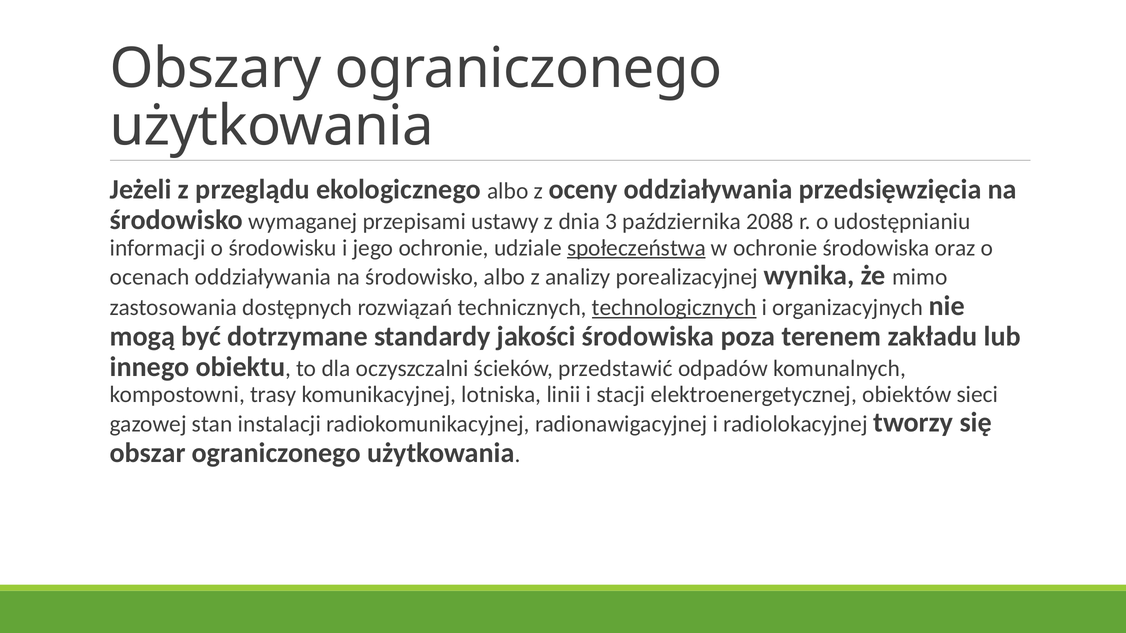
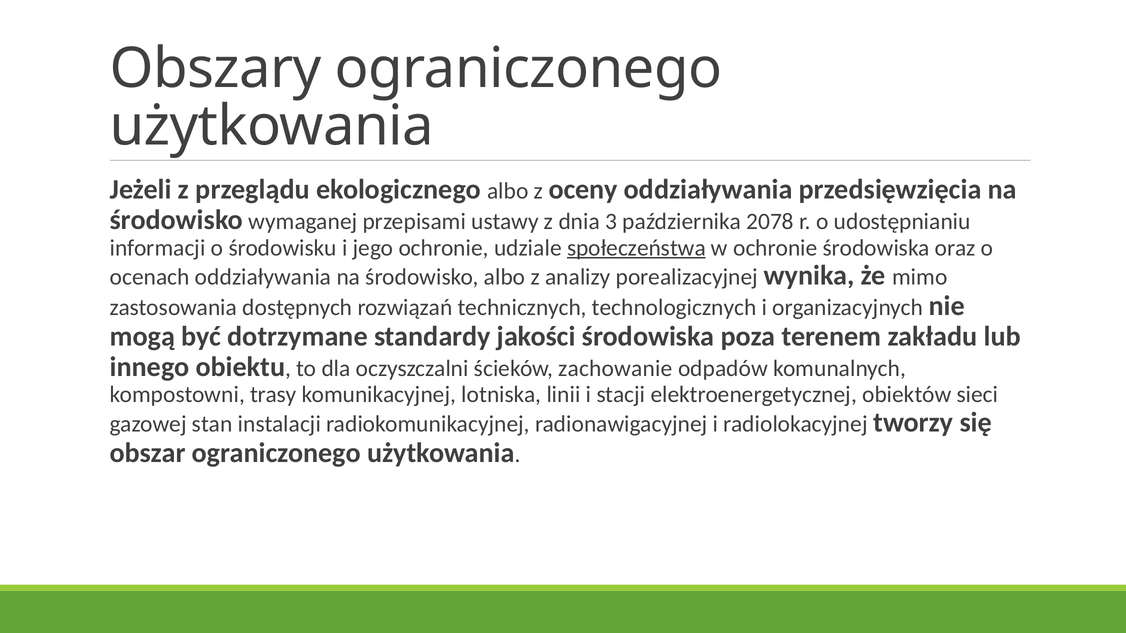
2088: 2088 -> 2078 (770, 222)
technologicznych underline: present -> none (674, 308)
przedstawić: przedstawić -> zachowanie (615, 369)
